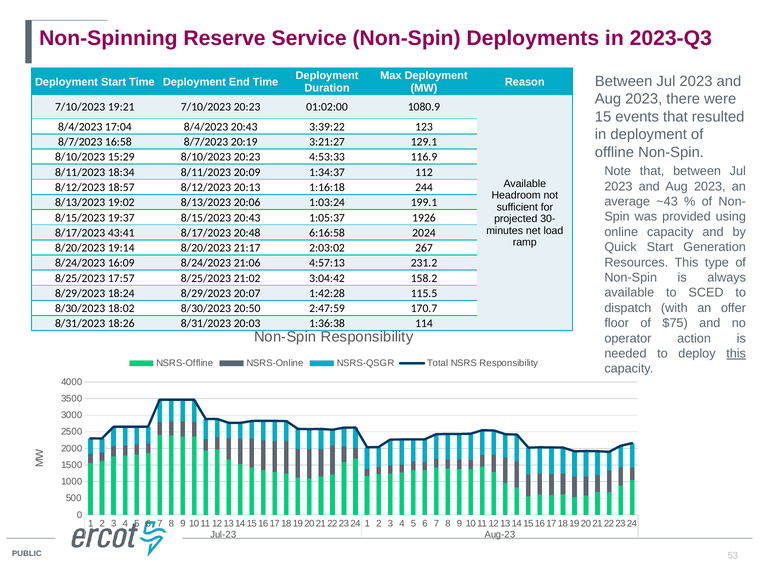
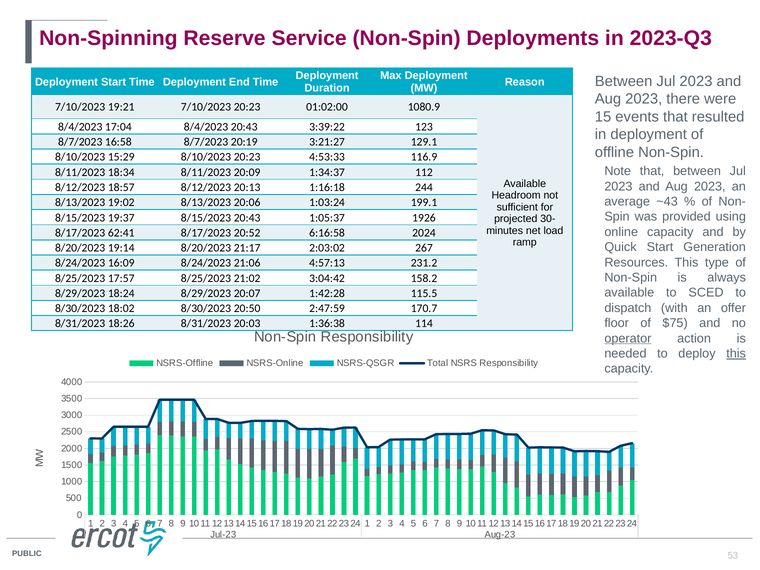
43:41: 43:41 -> 62:41 (121, 233)
20:48: 20:48 -> 20:52 (247, 233)
operator underline: none -> present (628, 338)
